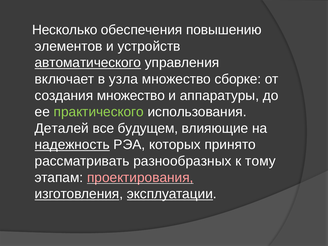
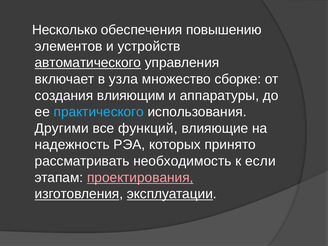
создания множество: множество -> влияющим (131, 96)
практического colour: light green -> light blue (99, 112)
Деталей: Деталей -> Другими (62, 128)
будущем: будущем -> функций (148, 128)
надежность underline: present -> none (72, 145)
разнообразных: разнообразных -> необходимость (182, 161)
тому: тому -> если (260, 161)
